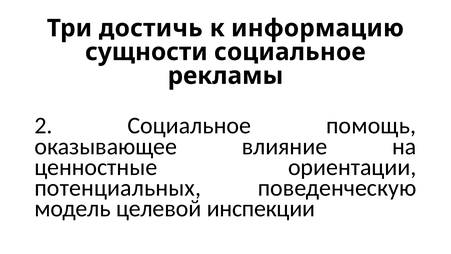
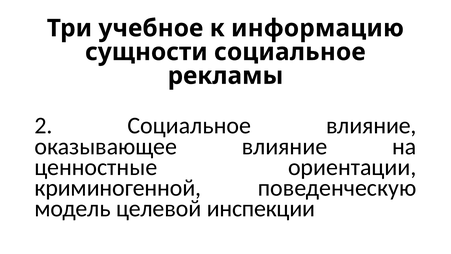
достичь: достичь -> учебное (151, 28)
Социальное помощь: помощь -> влияние (371, 126)
потенциальных: потенциальных -> криминогенной (118, 188)
